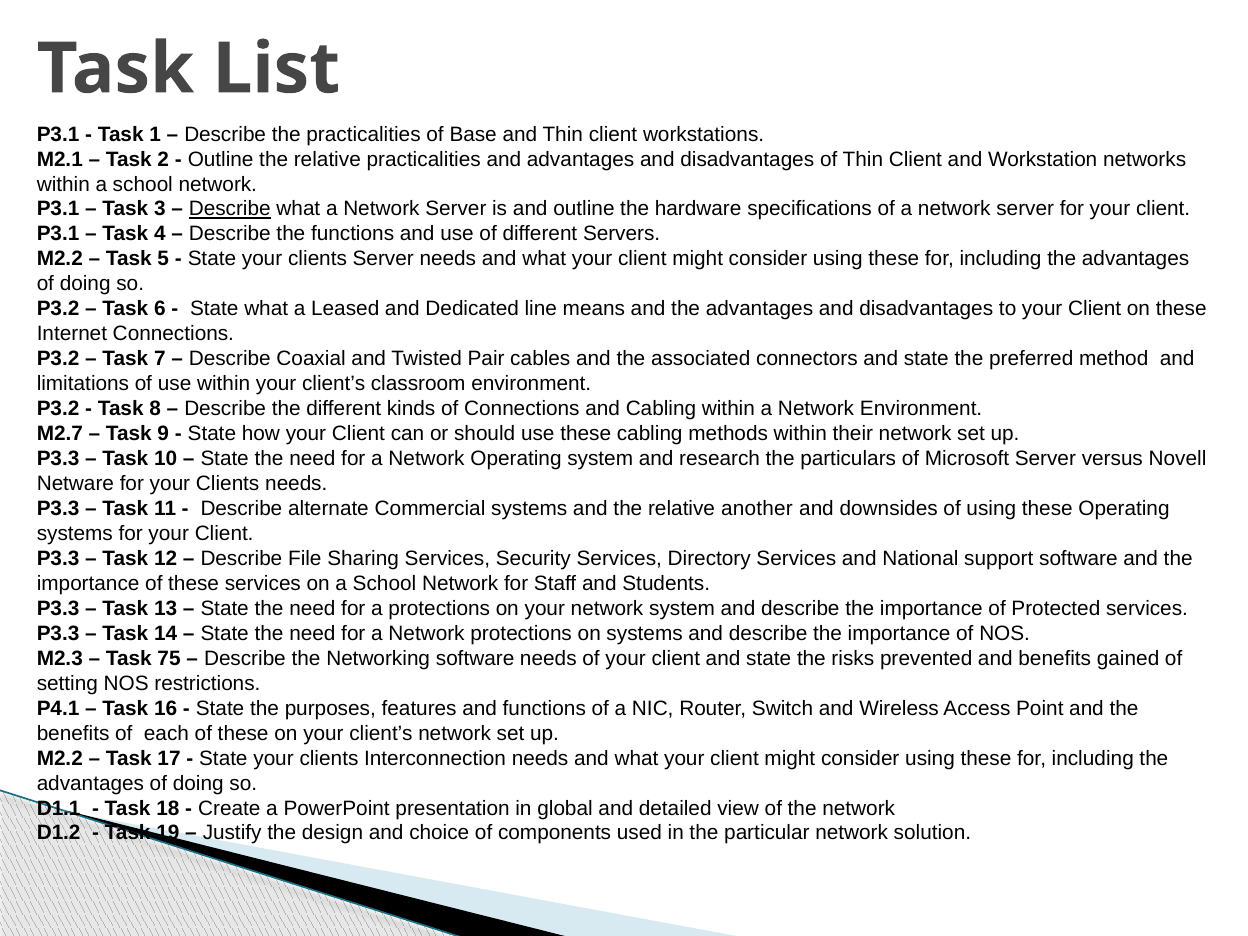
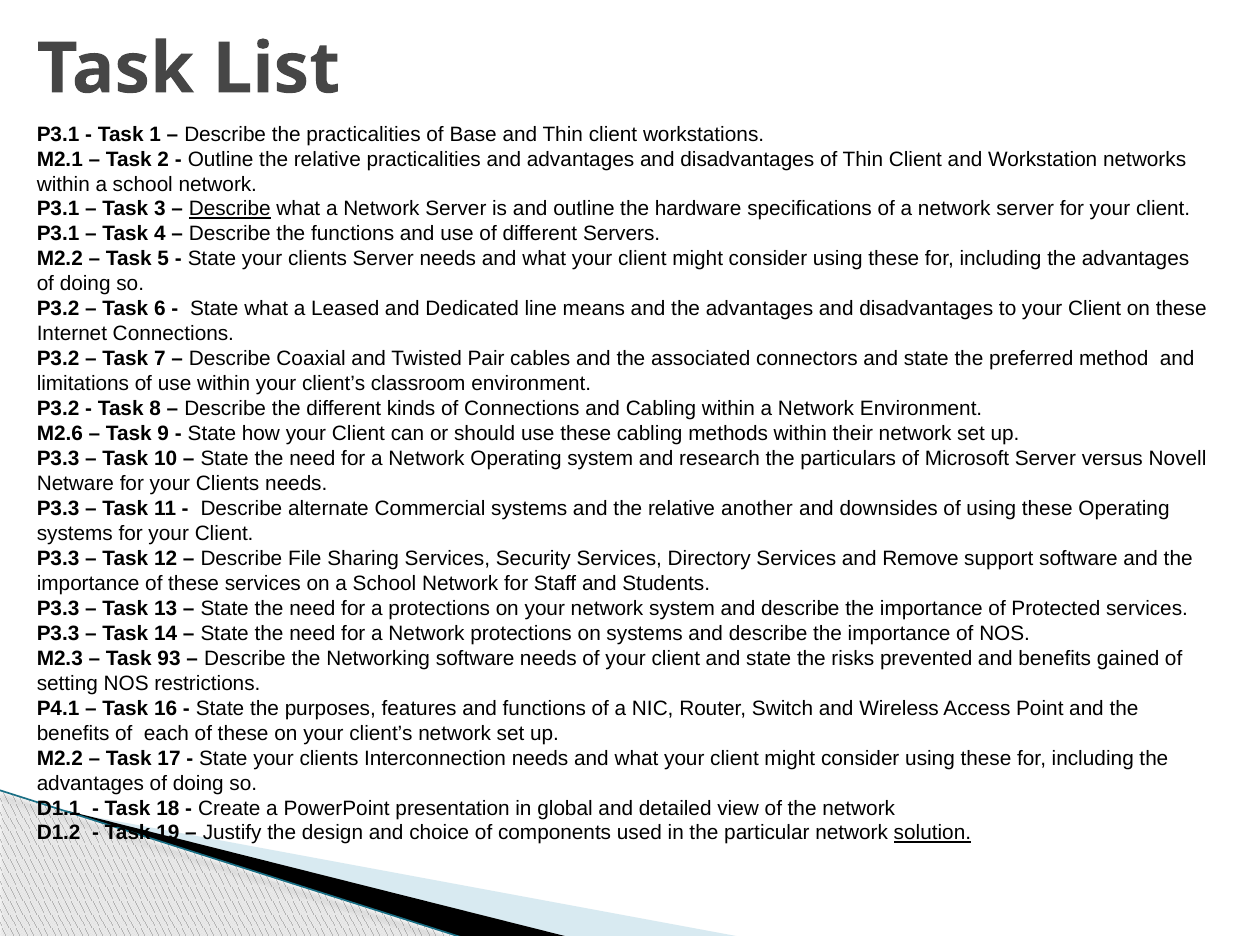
M2.7: M2.7 -> M2.6 (60, 434)
National: National -> Remove (920, 559)
75: 75 -> 93 (169, 658)
solution underline: none -> present (932, 833)
